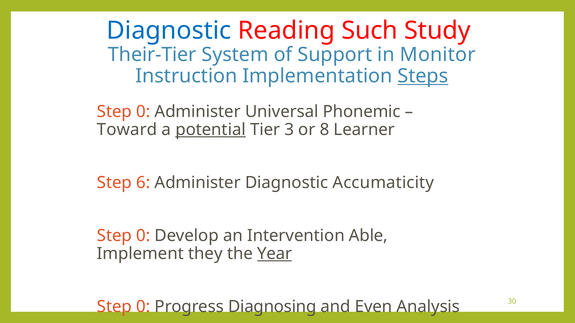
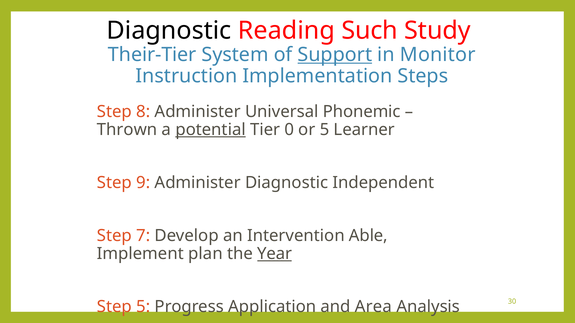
Diagnostic colour: blue -> black (169, 30)
Support underline: none -> present (335, 55)
Steps underline: present -> none (423, 76)
0: 0 -> 8 (143, 112)
Toward: Toward -> Thrown (127, 130)
3: 3 -> 0 (289, 130)
or 8: 8 -> 5 (324, 130)
6: 6 -> 9 (143, 183)
Accumaticity: Accumaticity -> Independent (383, 183)
0: 0 -> 7 (143, 236)
they: they -> plan (205, 254)
0: 0 -> 5 (143, 307)
Diagnosing: Diagnosing -> Application (272, 307)
Even: Even -> Area (373, 307)
